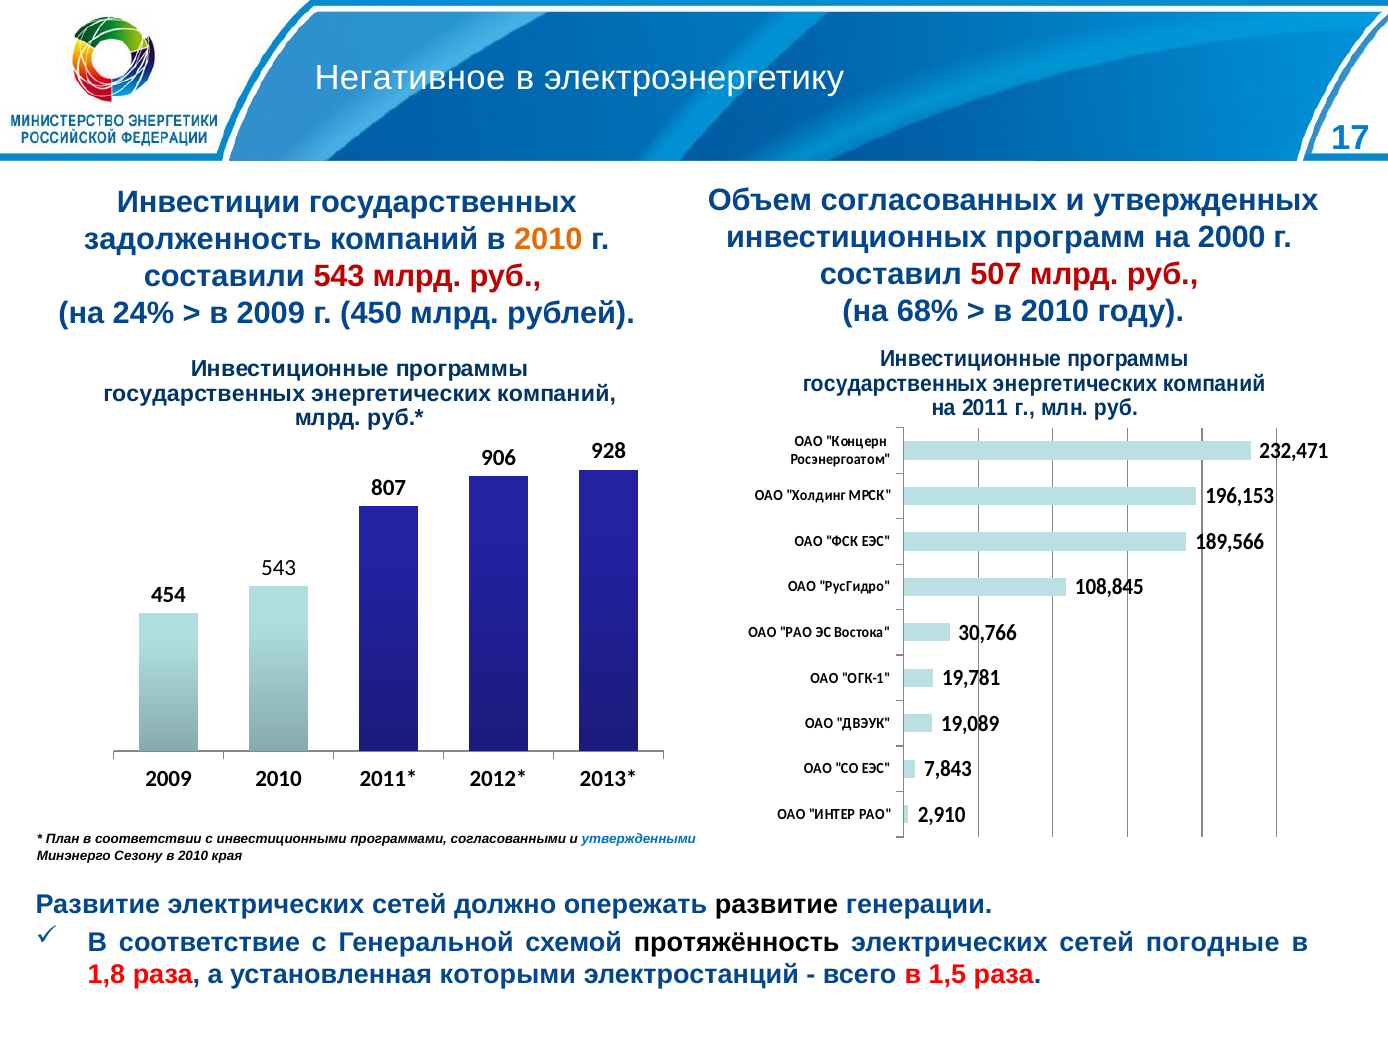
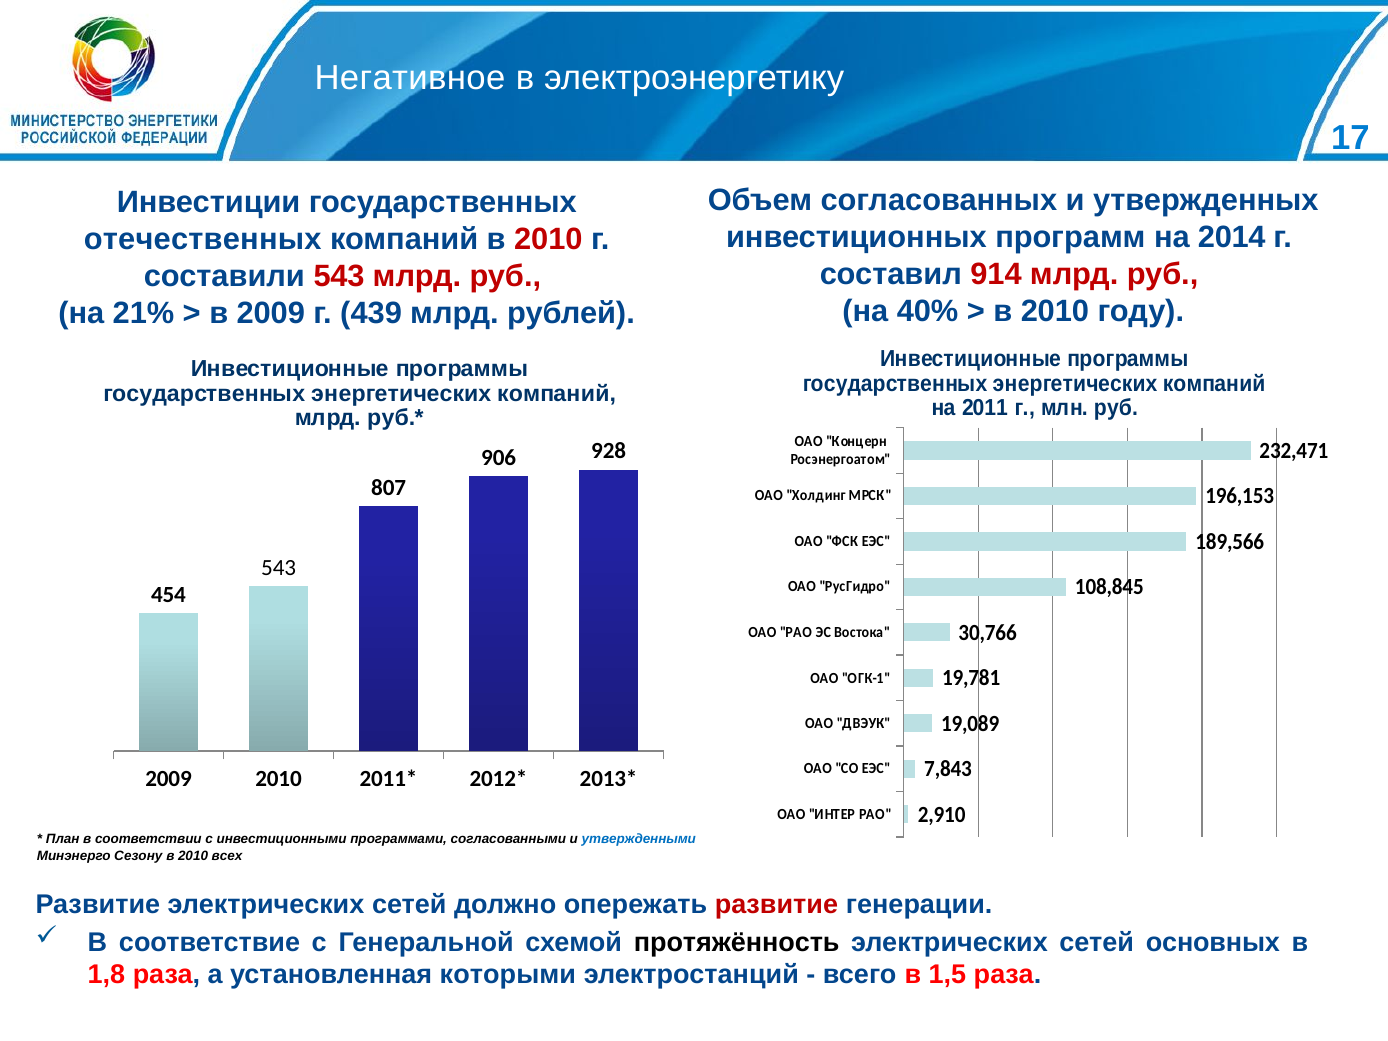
2000: 2000 -> 2014 (1232, 238)
задолженность: задолженность -> отечественных (203, 240)
2010 colour: orange -> red (548, 240)
507: 507 -> 914 (996, 275)
68%: 68% -> 40% (928, 312)
24%: 24% -> 21% (144, 314)
450: 450 -> 439 (371, 314)
края: края -> всех (227, 856)
развитие colour: black -> red (776, 904)
погодные: погодные -> основных (1213, 942)
